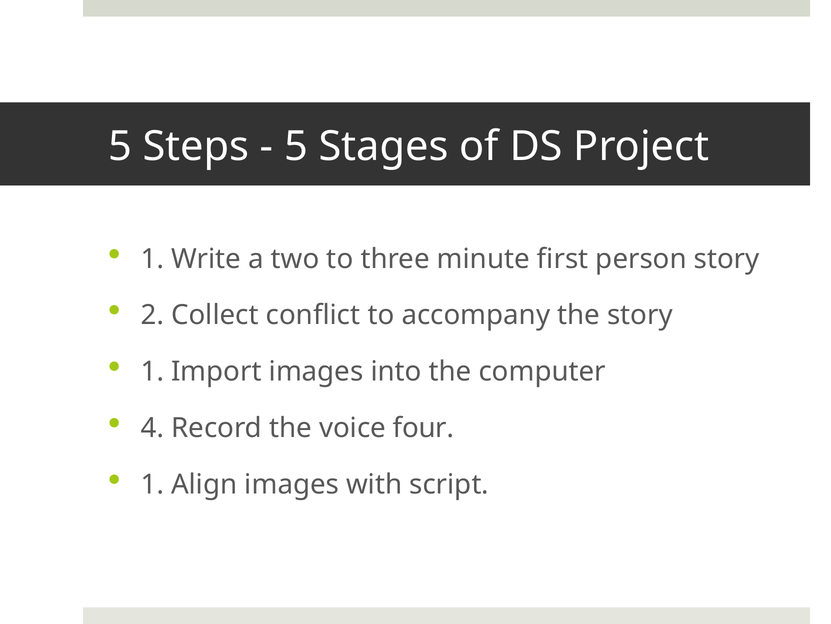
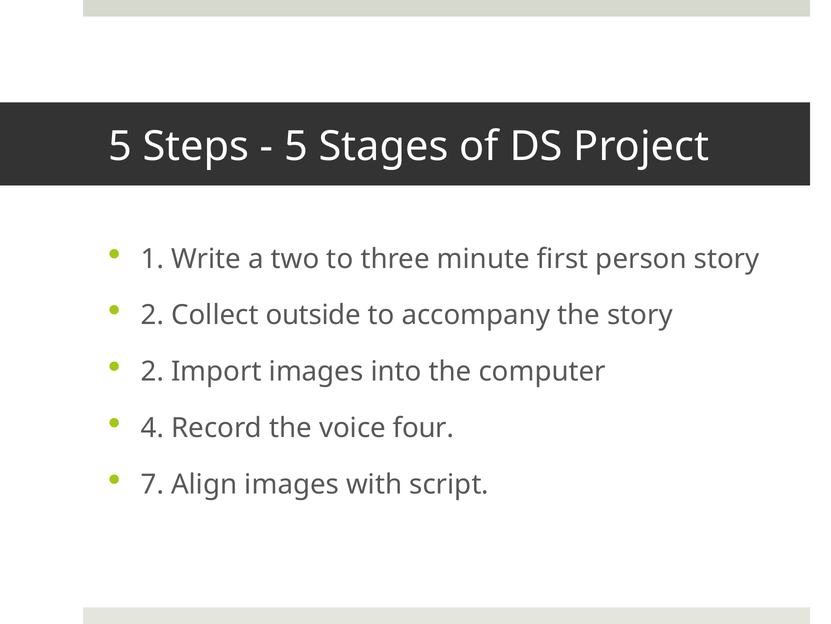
conflict: conflict -> outside (313, 315)
1: 1 -> 2 (152, 371)
1: 1 -> 7 (152, 484)
